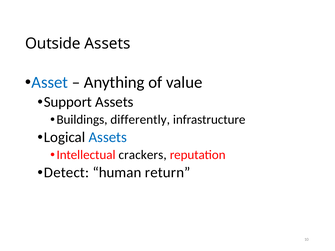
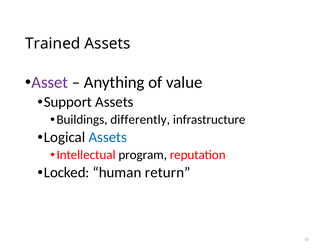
Outside: Outside -> Trained (53, 44)
Asset colour: blue -> purple (50, 82)
crackers: crackers -> program (143, 155)
Detect: Detect -> Locked (67, 173)
